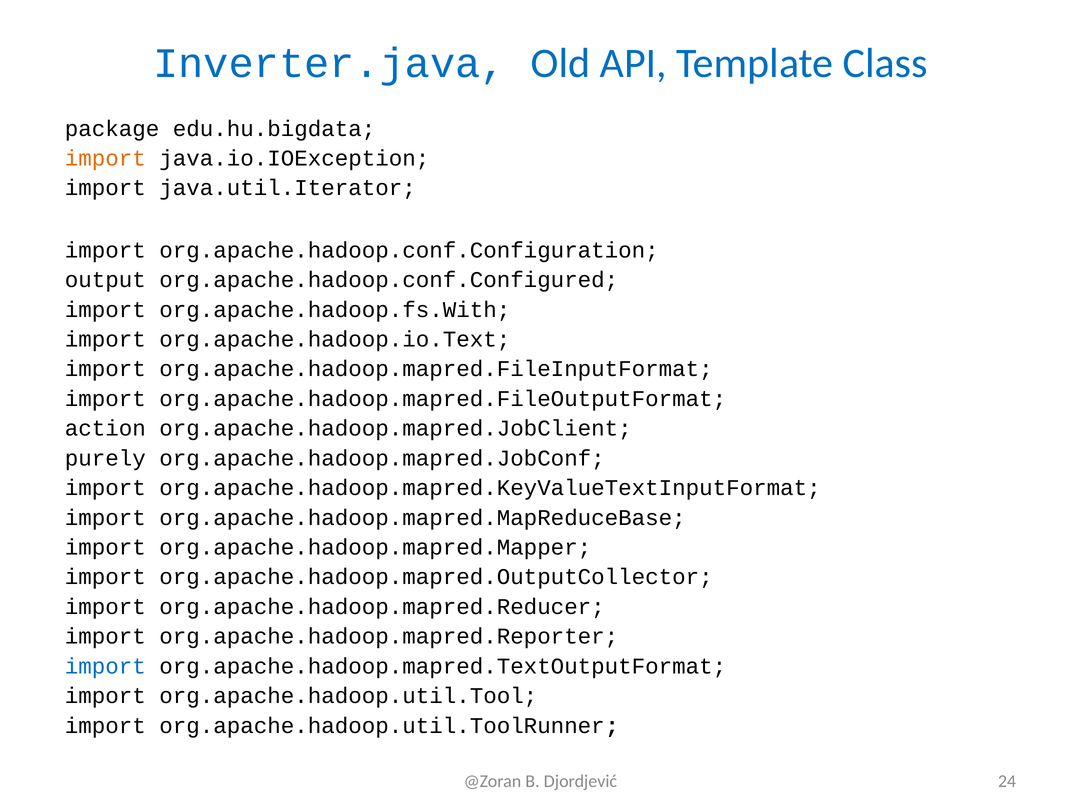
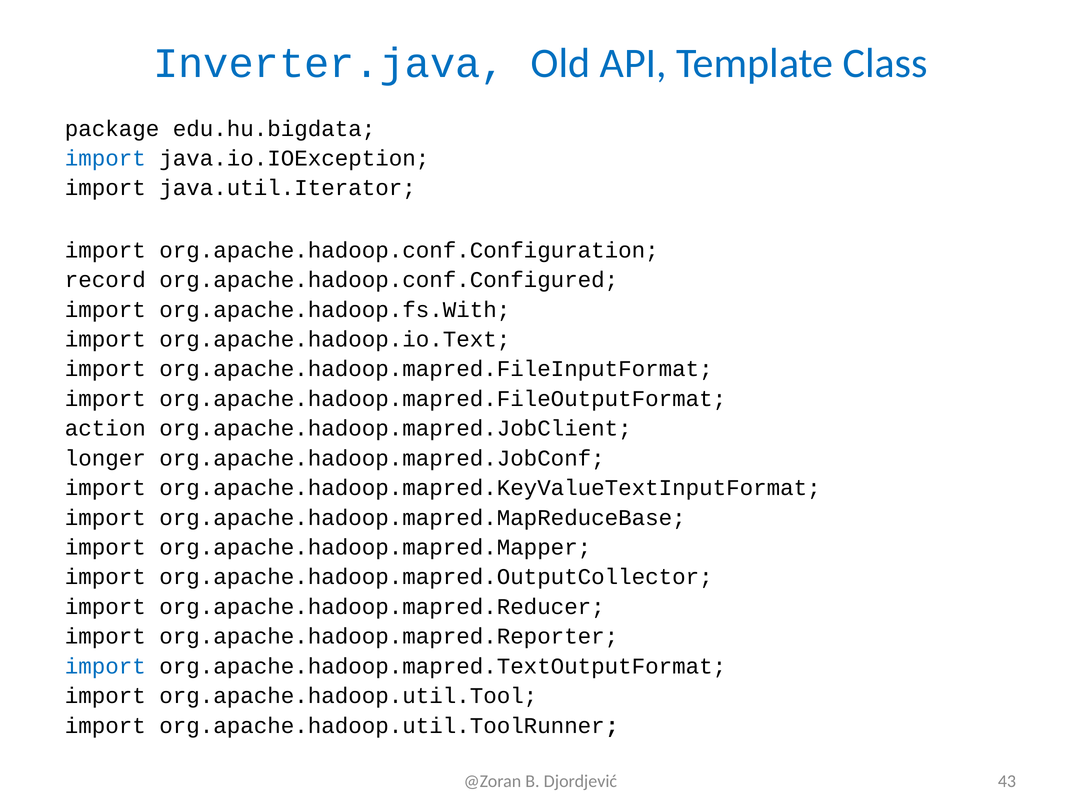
import colour: orange -> blue (105, 158)
output: output -> record (105, 280)
purely: purely -> longer (105, 458)
24: 24 -> 43 (1007, 781)
